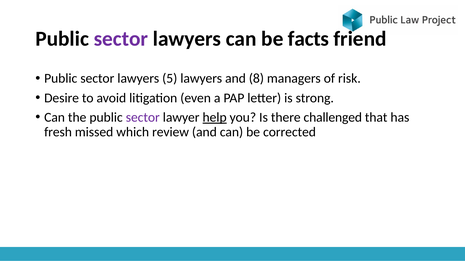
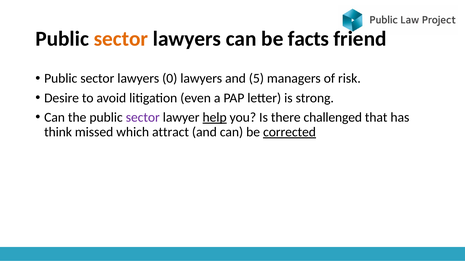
sector colour: purple -> orange (121, 39)
5: 5 -> 0 (170, 79)
8: 8 -> 5 (256, 79)
fresh: fresh -> think (58, 132)
review: review -> attract (171, 132)
corrected underline: none -> present (290, 132)
